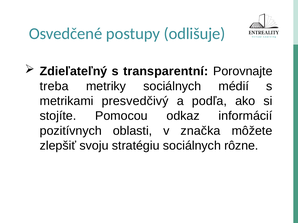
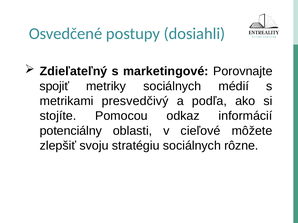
odlišuje: odlišuje -> dosiahli (194, 34)
transparentní: transparentní -> marketingové (166, 71)
treba: treba -> spojiť (54, 86)
pozitívnych: pozitívnych -> potenciálny (71, 131)
značka: značka -> cieľové (201, 131)
